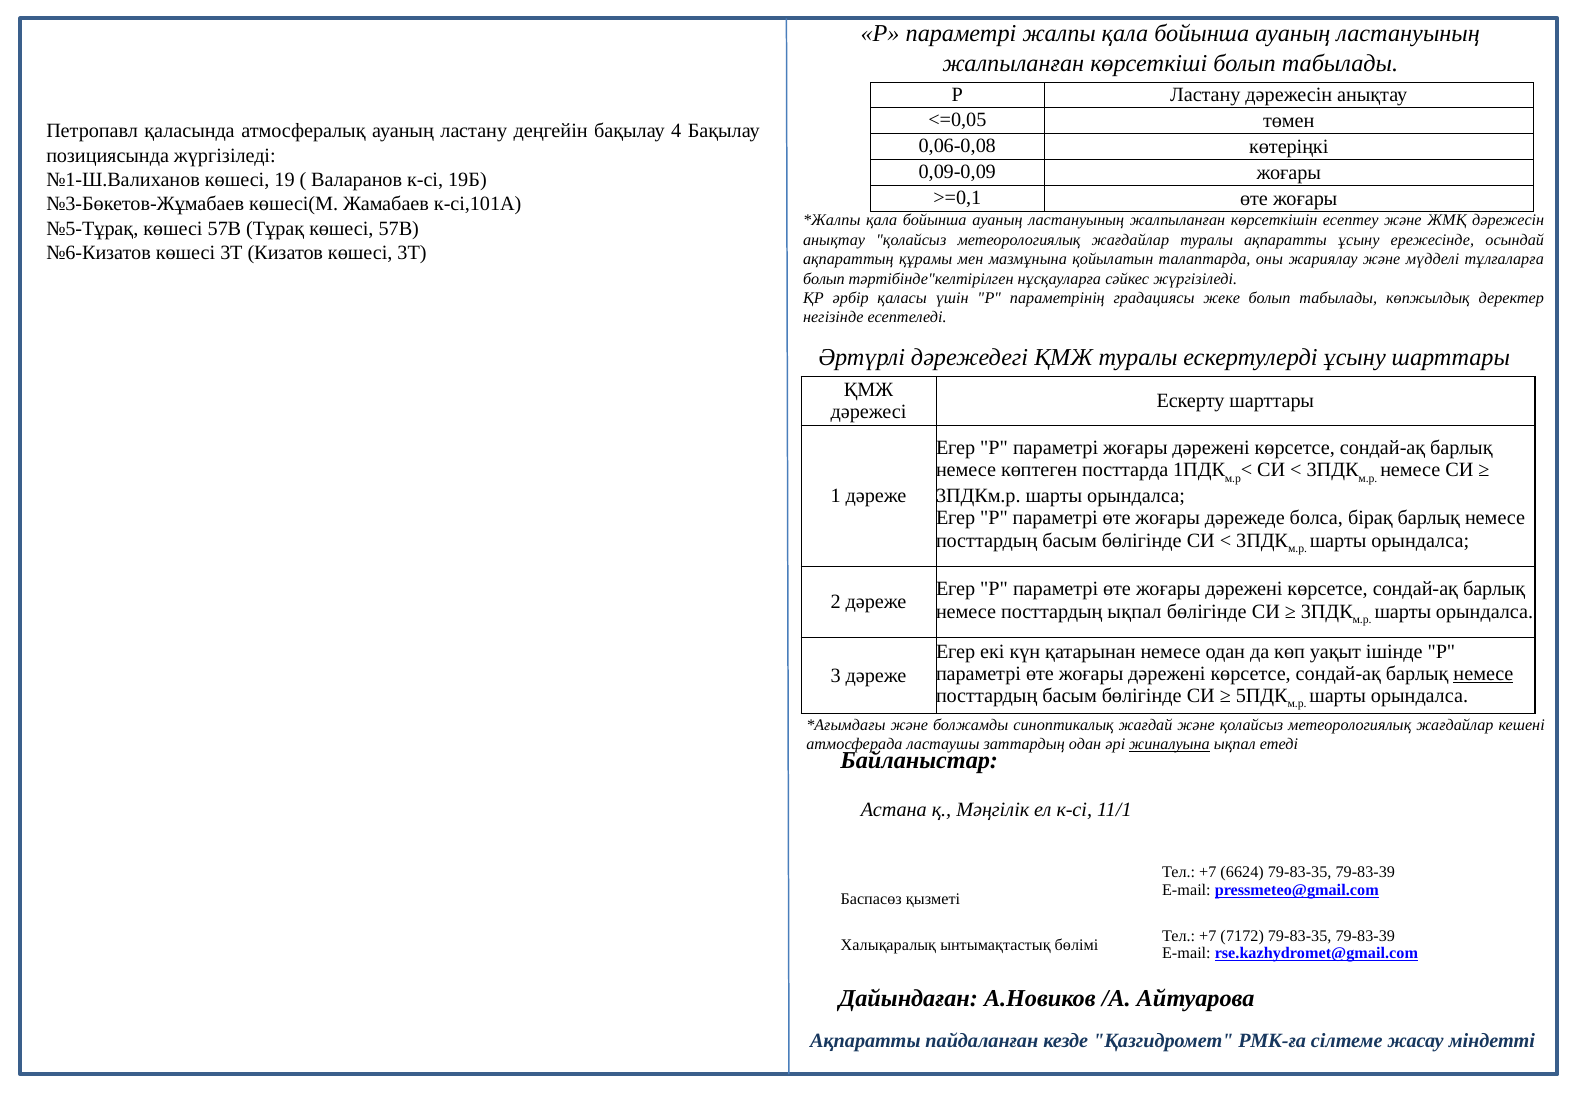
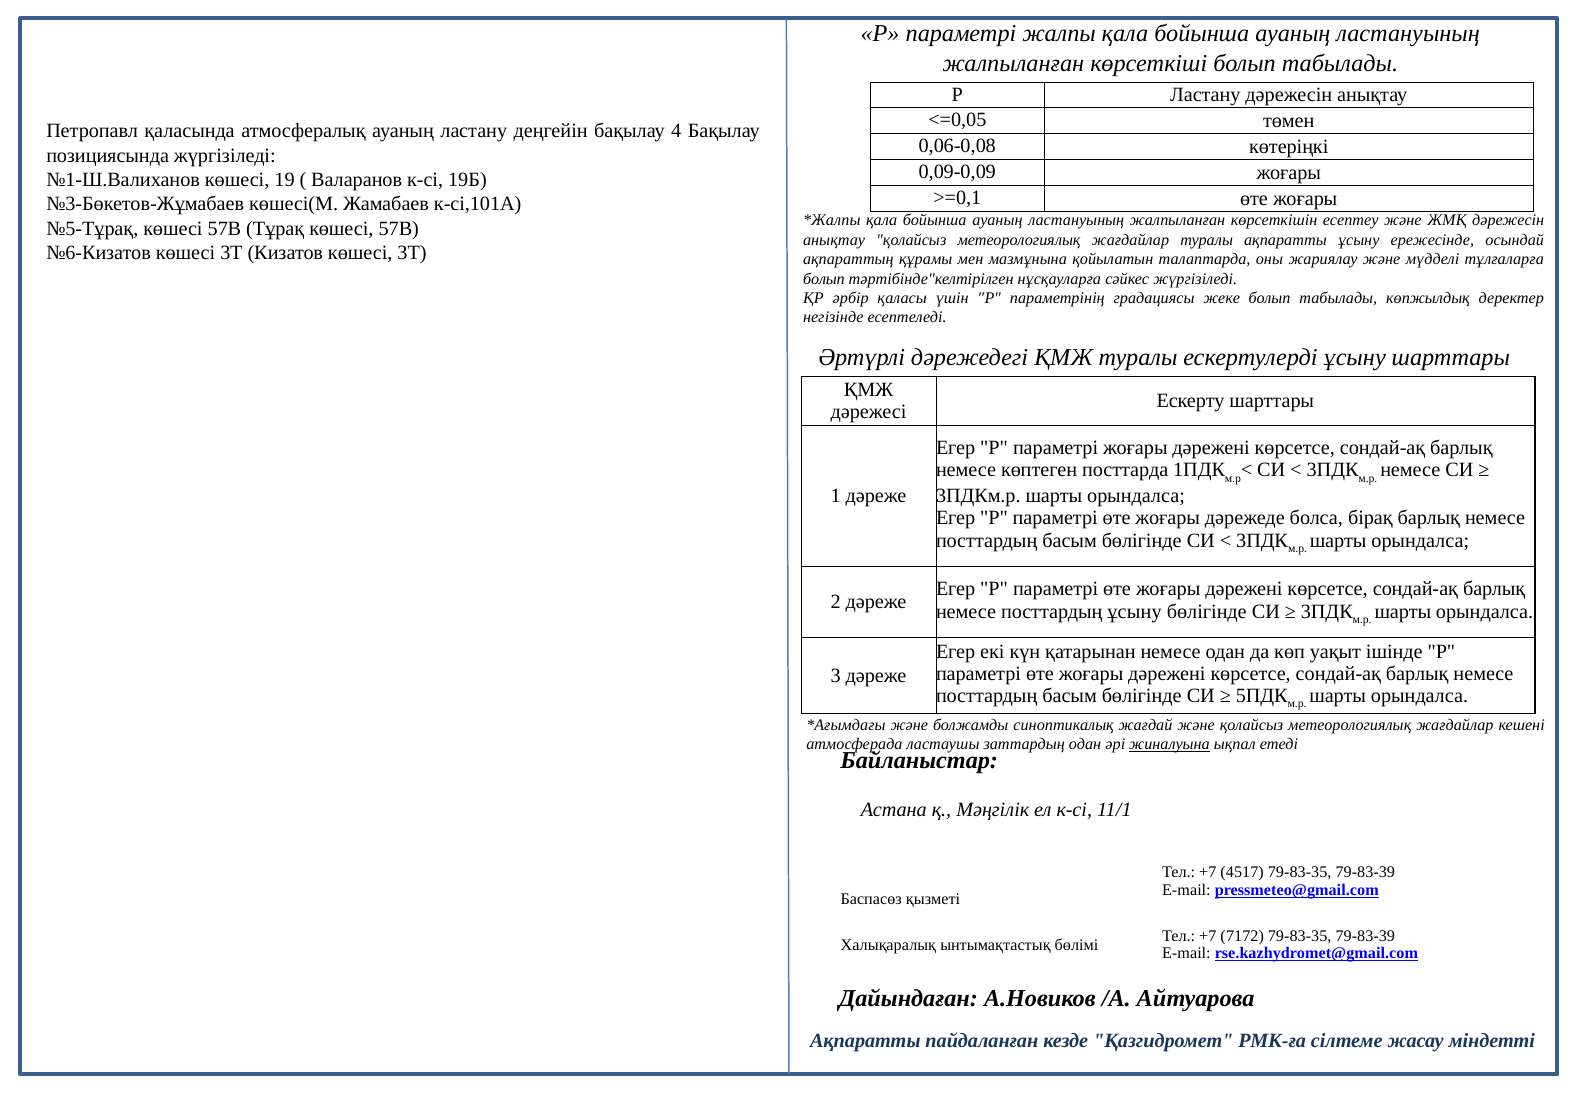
посттардың ықпал: ықпал -> ұсыну (1135, 611)
немесе underline: present -> none (1483, 674)
6624: 6624 -> 4517 (1242, 872)
